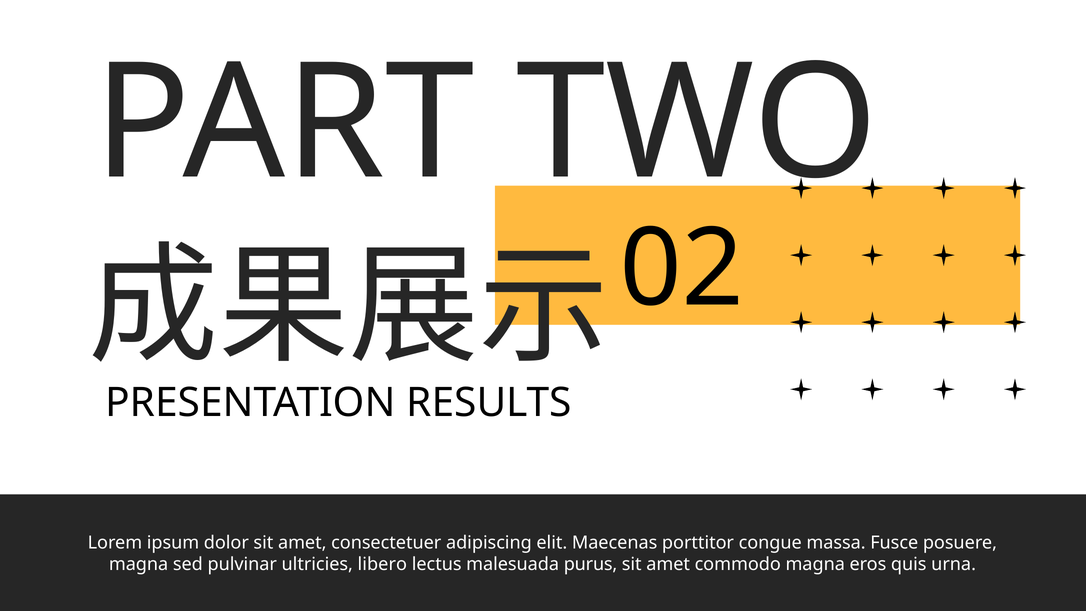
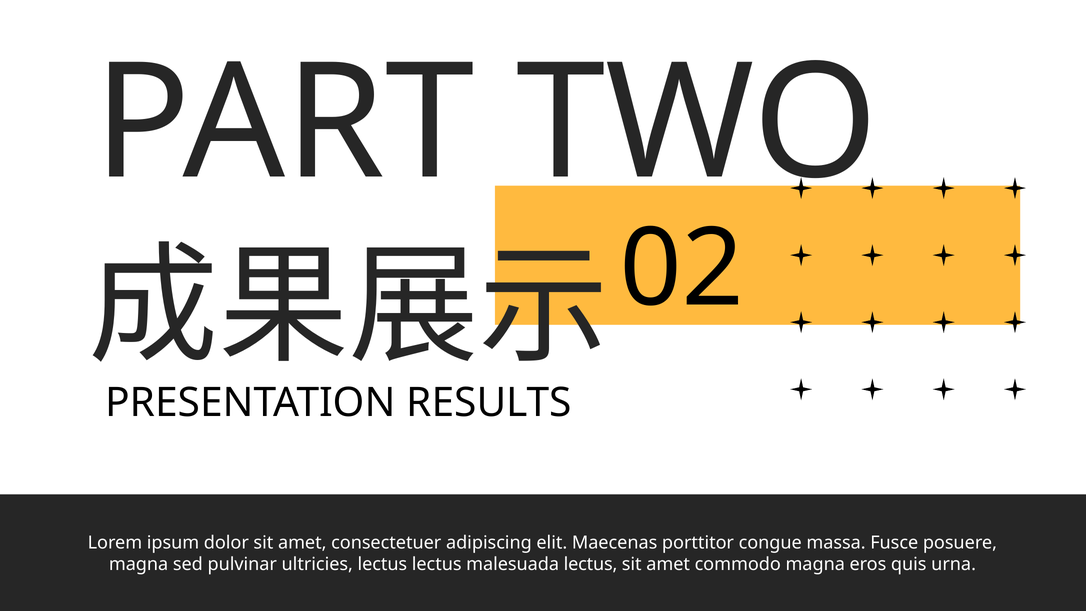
ultricies libero: libero -> lectus (382, 564)
malesuada purus: purus -> lectus (591, 564)
